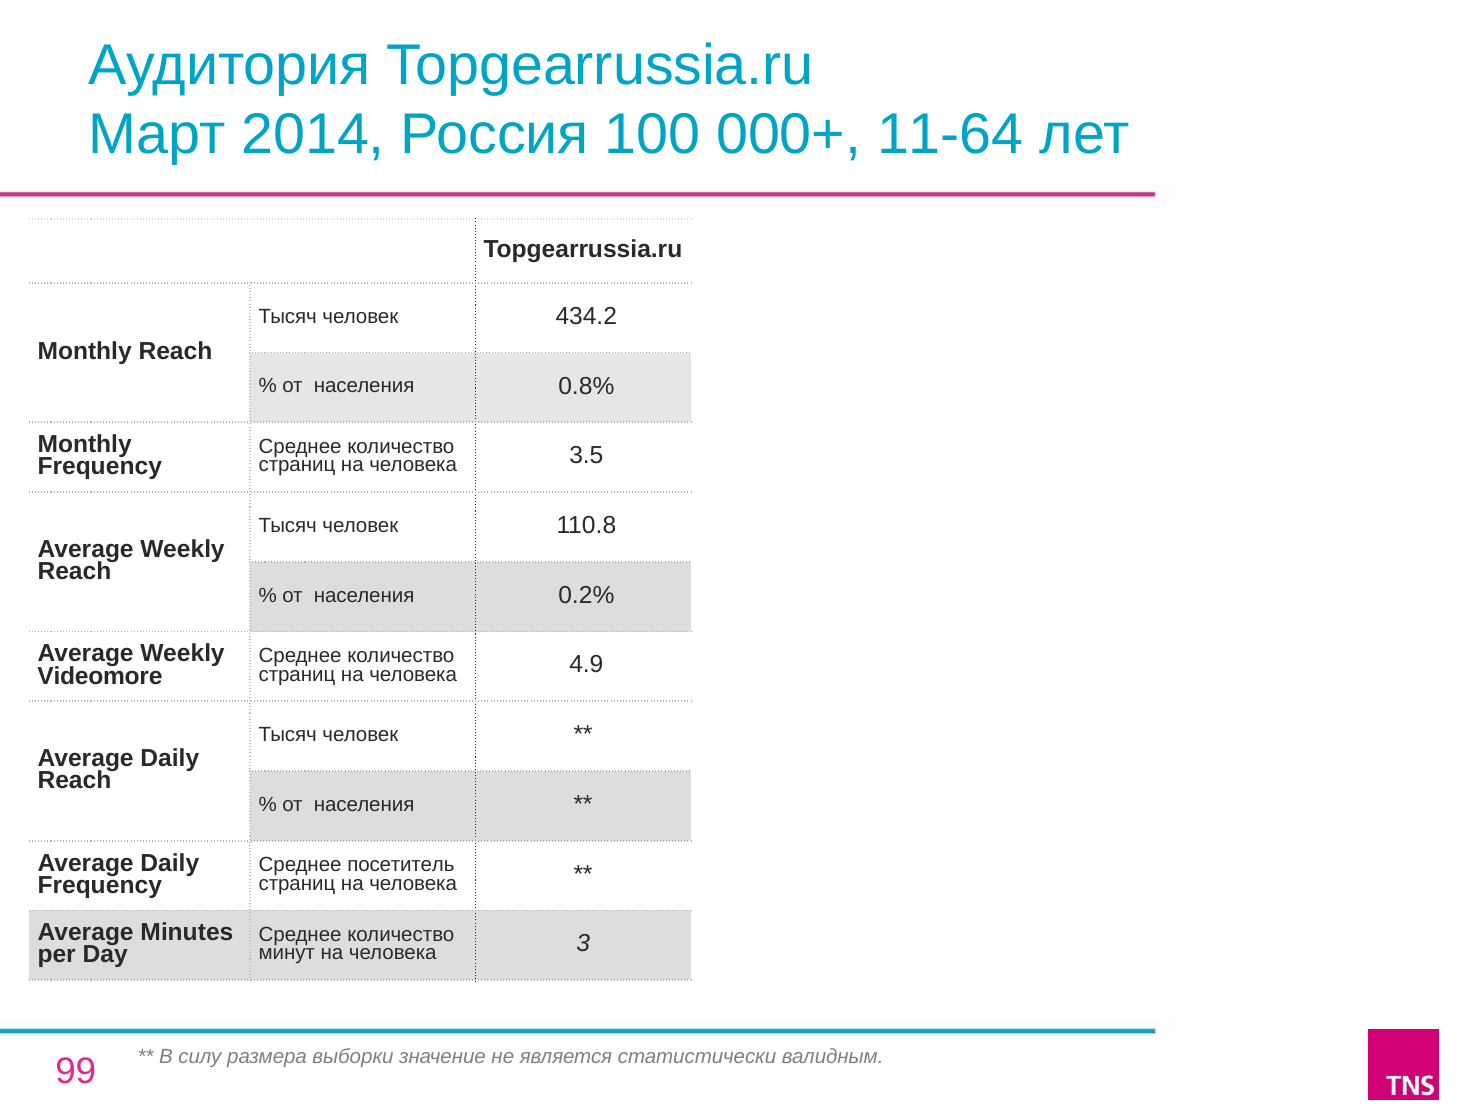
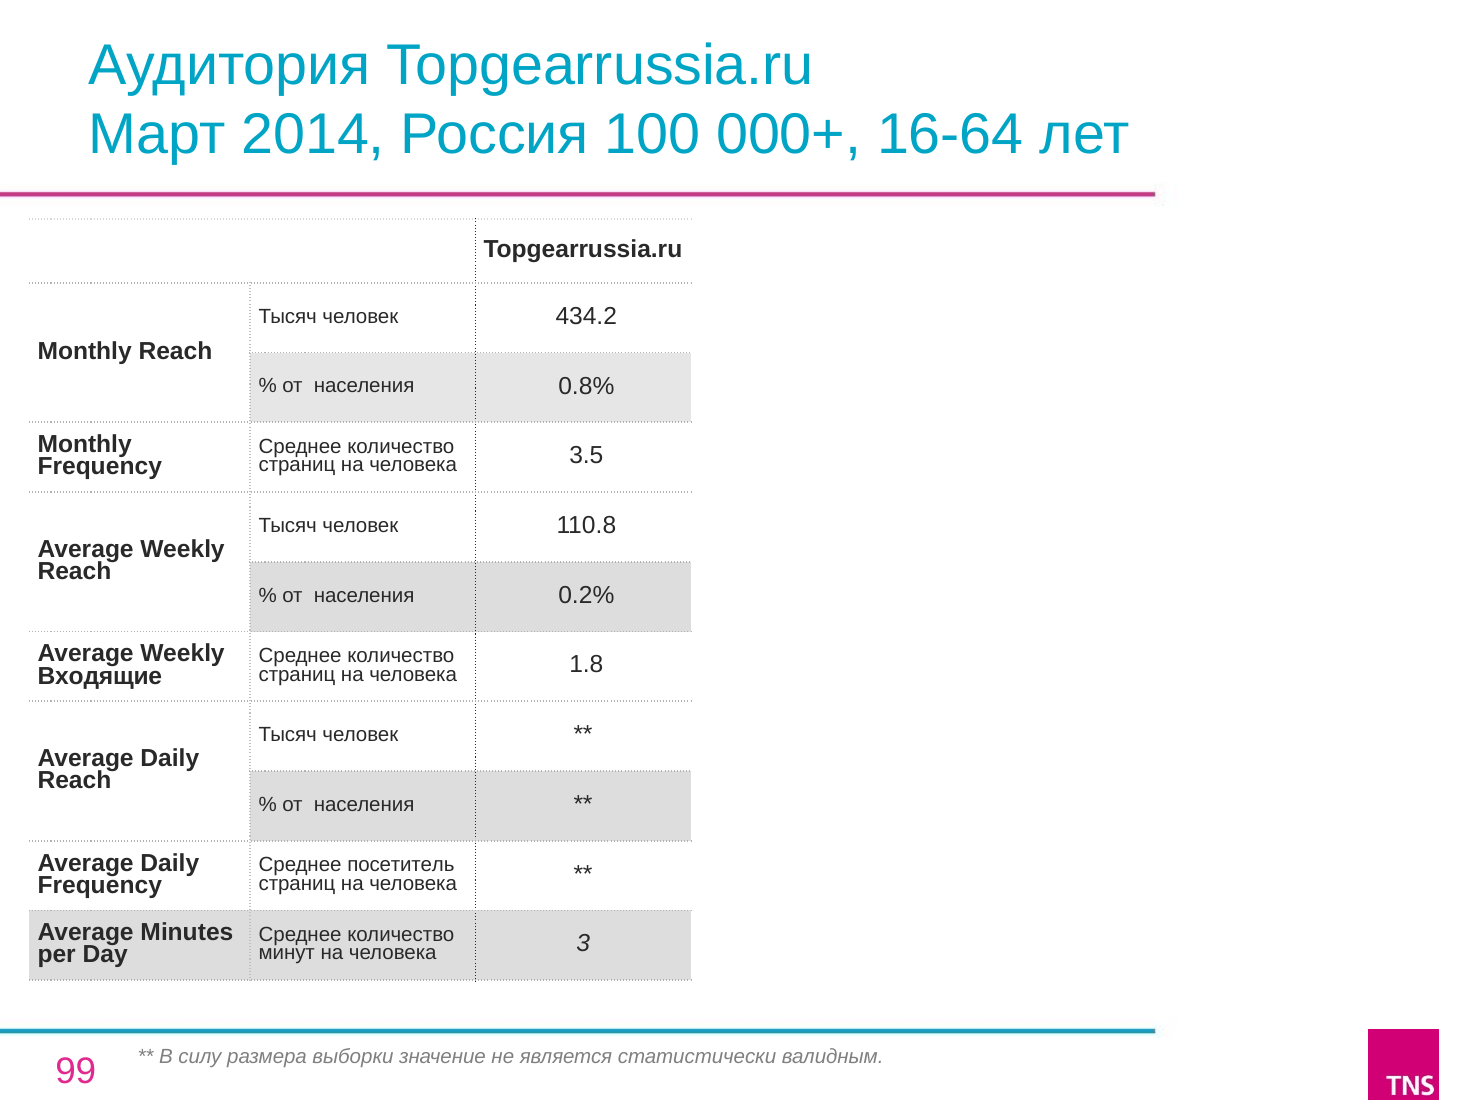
11-64: 11-64 -> 16-64 (950, 134)
Videomore: Videomore -> Входящие (100, 676)
4.9: 4.9 -> 1.8 (586, 665)
